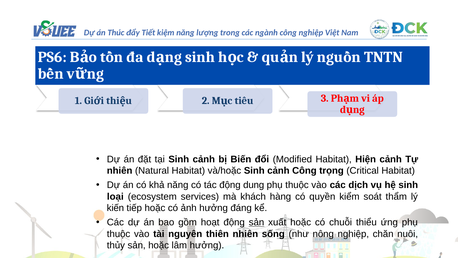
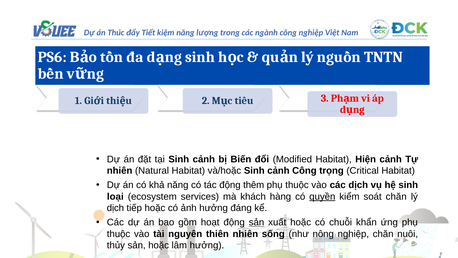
dung: dung -> thêm (254, 185)
quyền underline: none -> present (322, 196)
soát thẩm: thẩm -> chăn (396, 196)
kiến: kiến -> dịch (115, 208)
thiểu: thiểu -> khẩn (366, 222)
